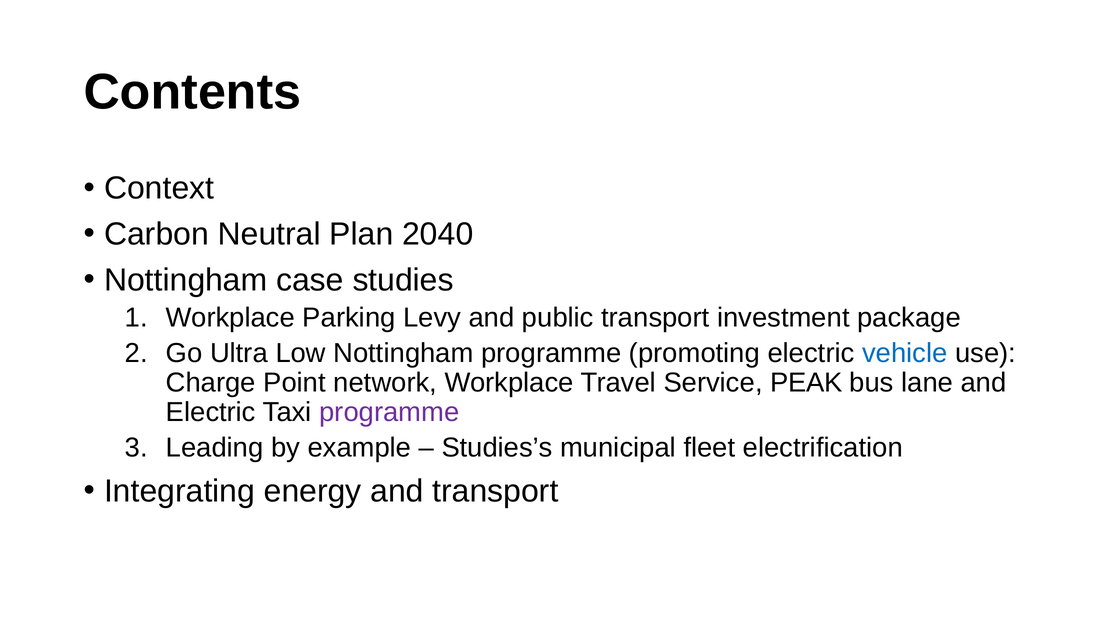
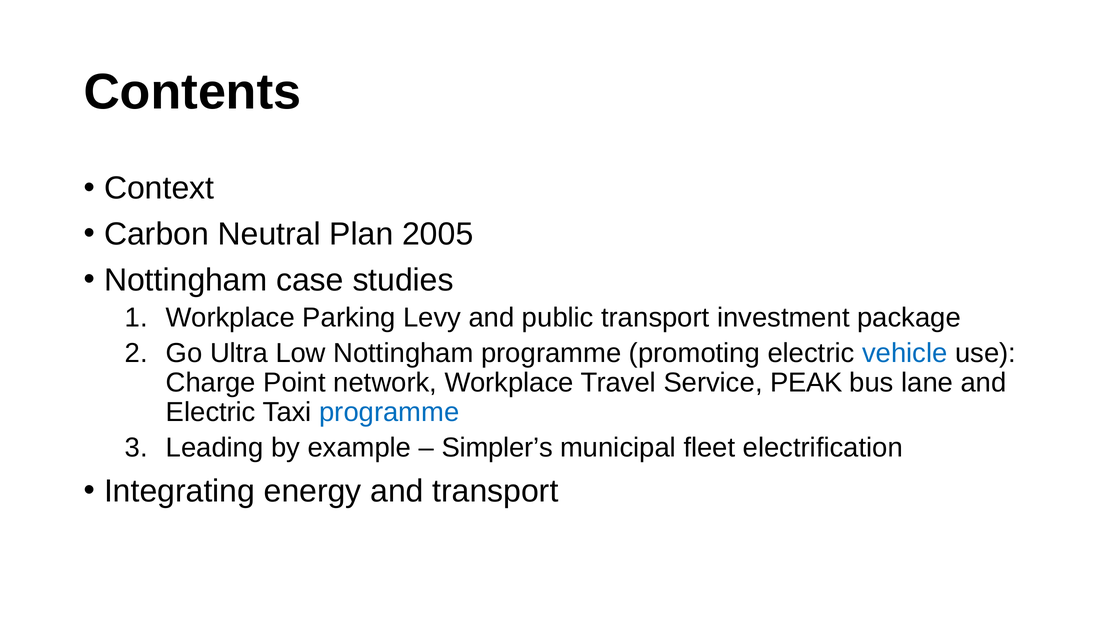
2040: 2040 -> 2005 (438, 234)
programme colour: purple -> blue (389, 412)
Studies’s: Studies’s -> Simpler’s (497, 448)
